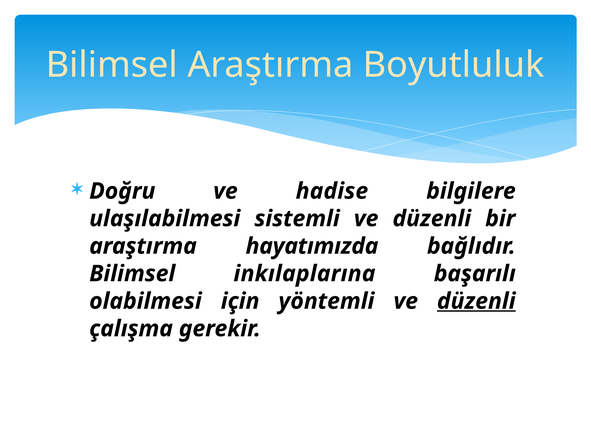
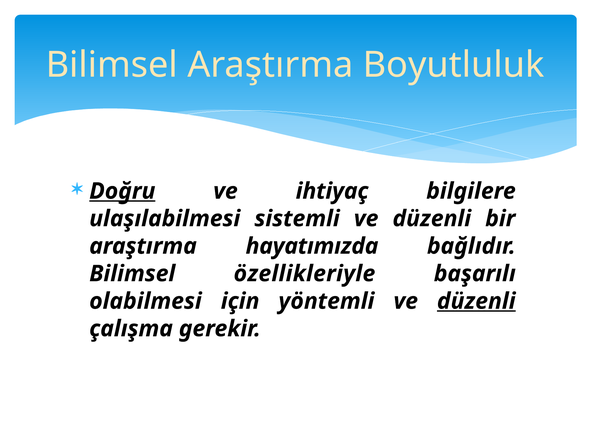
Doğru underline: none -> present (122, 191)
hadise: hadise -> ihtiyaç (332, 191)
inkılaplarına: inkılaplarına -> özellikleriyle (304, 274)
